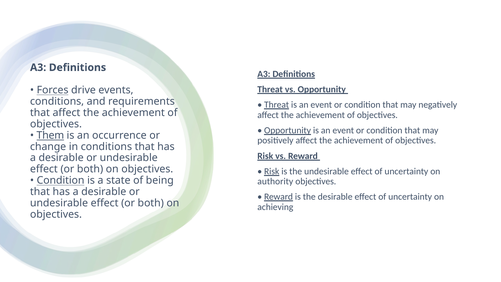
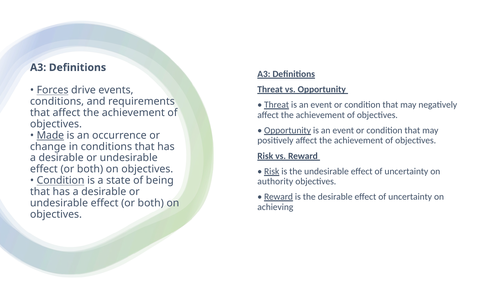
Them: Them -> Made (50, 135)
